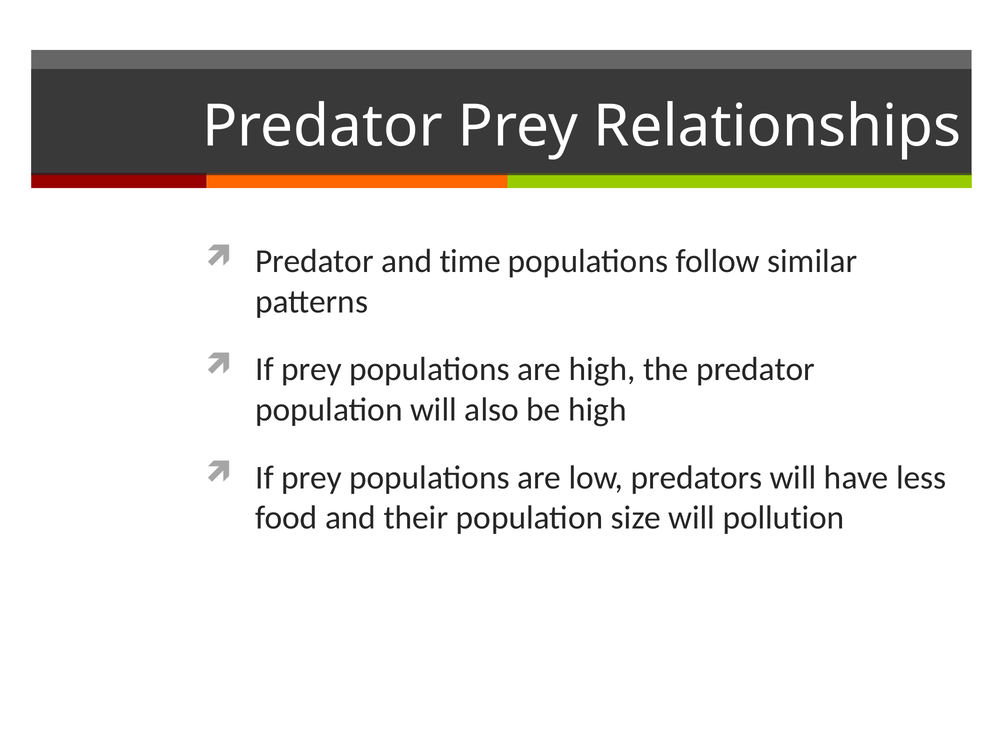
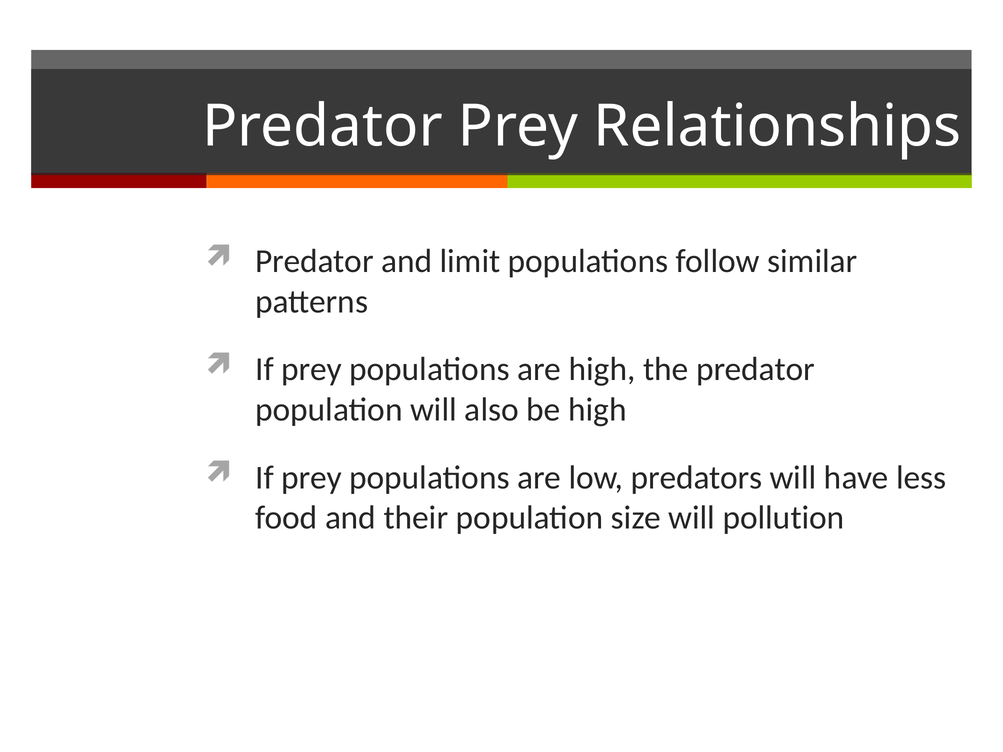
time: time -> limit (470, 261)
